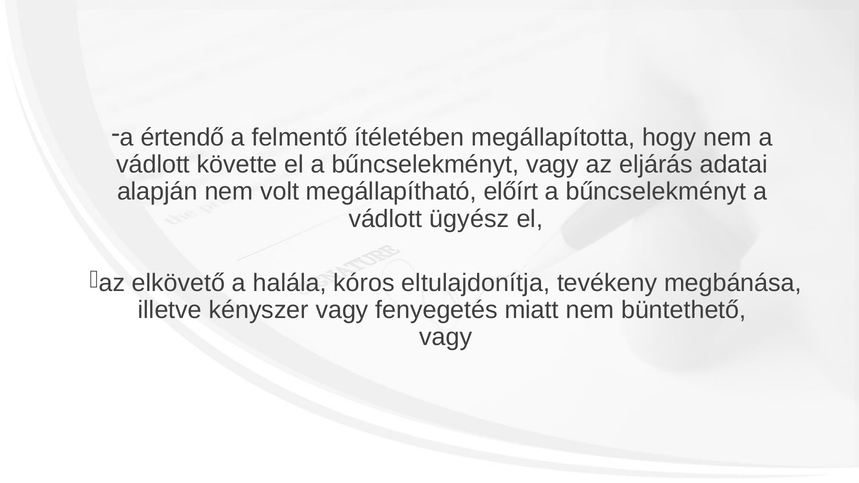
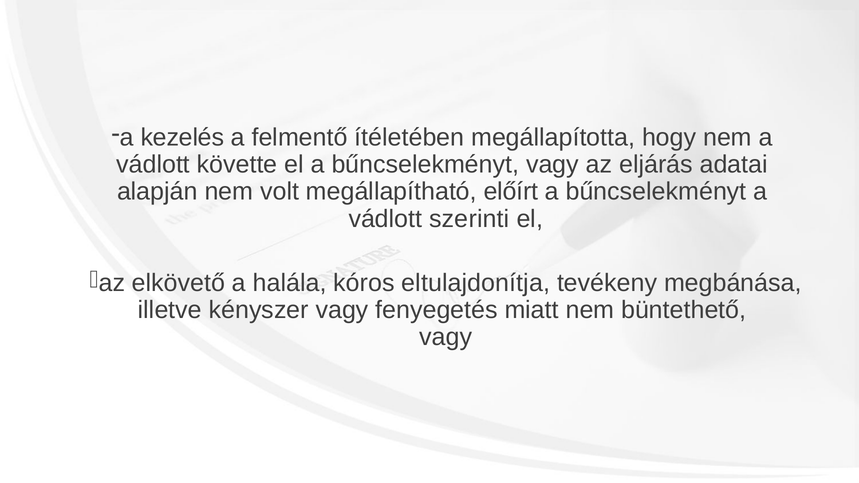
értendő: értendő -> kezelés (182, 138)
ügyész: ügyész -> szerinti (469, 219)
